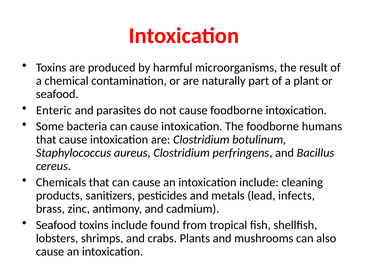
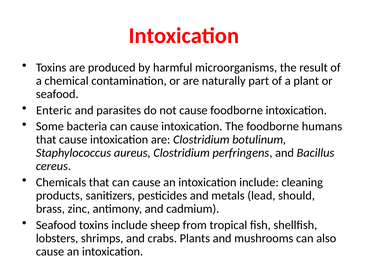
infects: infects -> should (297, 196)
found: found -> sheep (165, 225)
